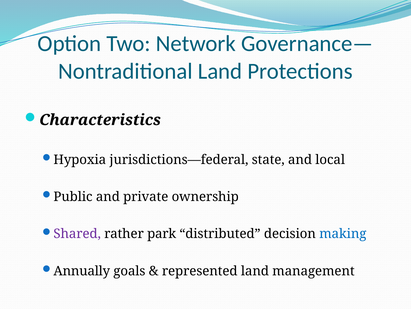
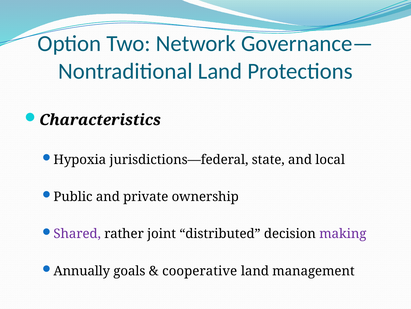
park: park -> joint (162, 233)
making colour: blue -> purple (343, 233)
represented: represented -> cooperative (200, 270)
